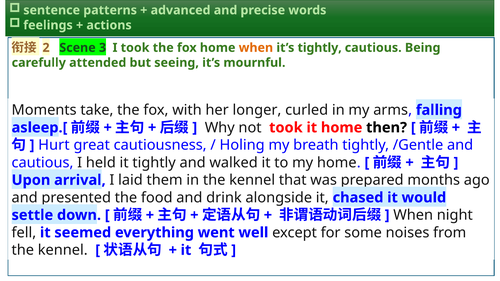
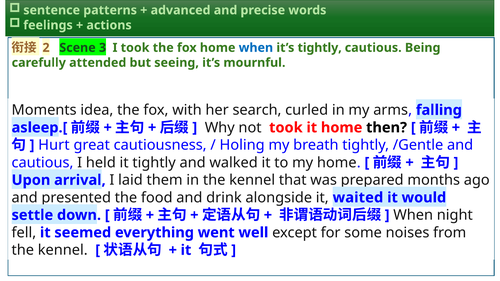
when colour: orange -> blue (256, 48)
take: take -> idea (97, 110)
longer: longer -> search (257, 110)
chased: chased -> waited (358, 198)
